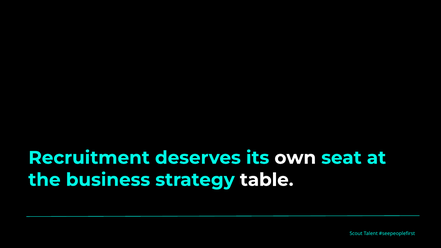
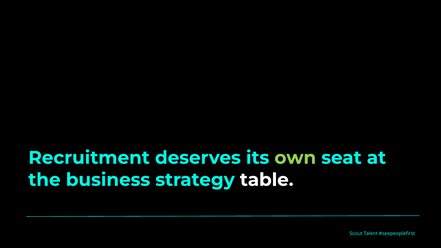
own colour: white -> light green (295, 158)
